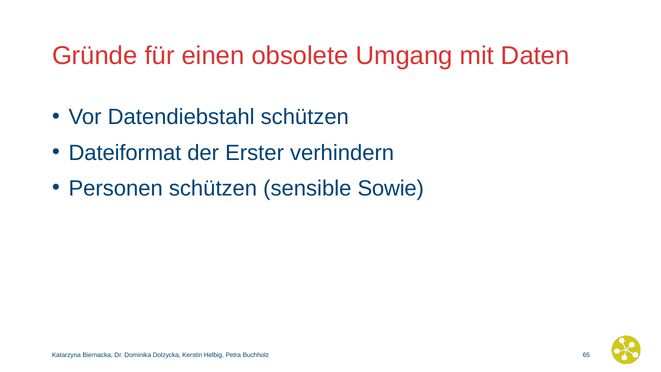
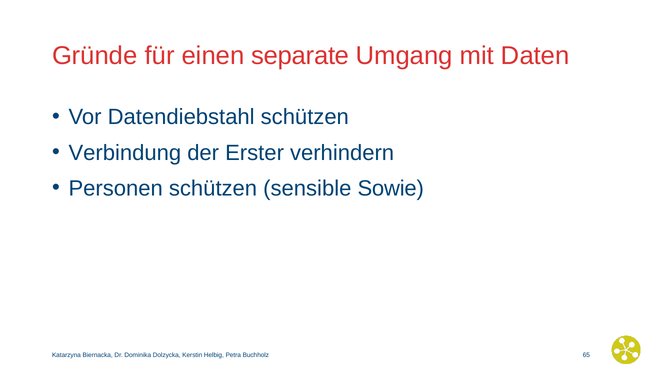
obsolete: obsolete -> separate (300, 56)
Dateiformat: Dateiformat -> Verbindung (125, 153)
